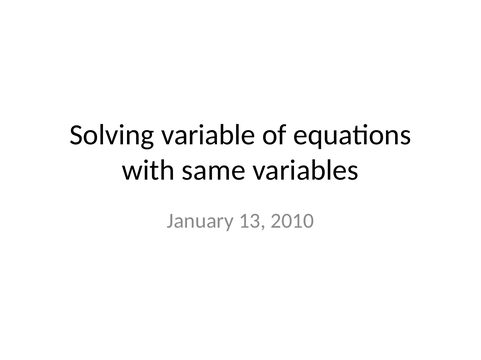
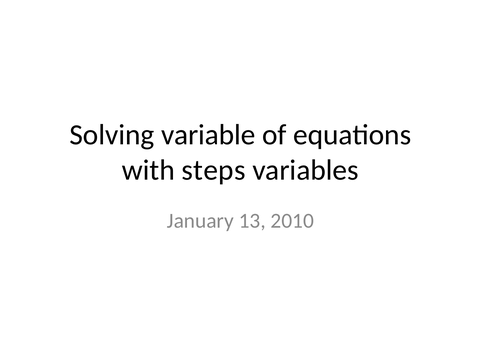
same: same -> steps (214, 170)
